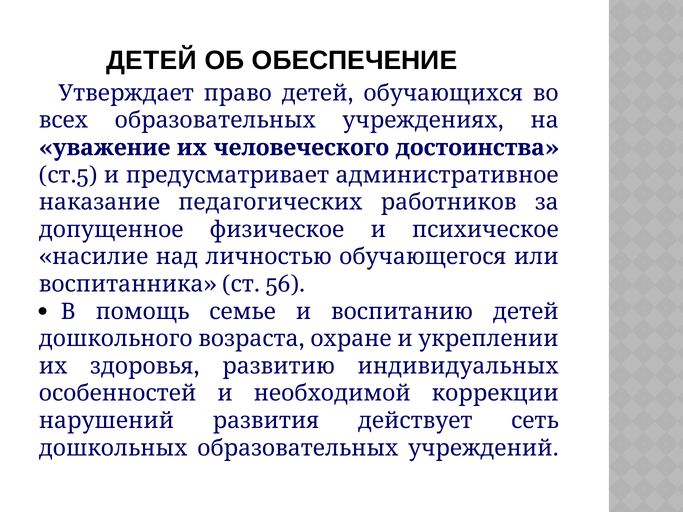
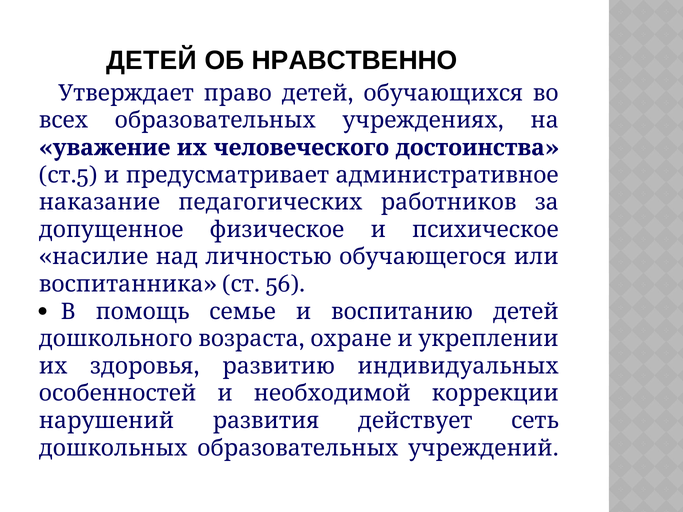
ОБЕСПЕЧЕНИЕ: ОБЕСПЕЧЕНИЕ -> НРАВСТВЕННО (355, 61)
